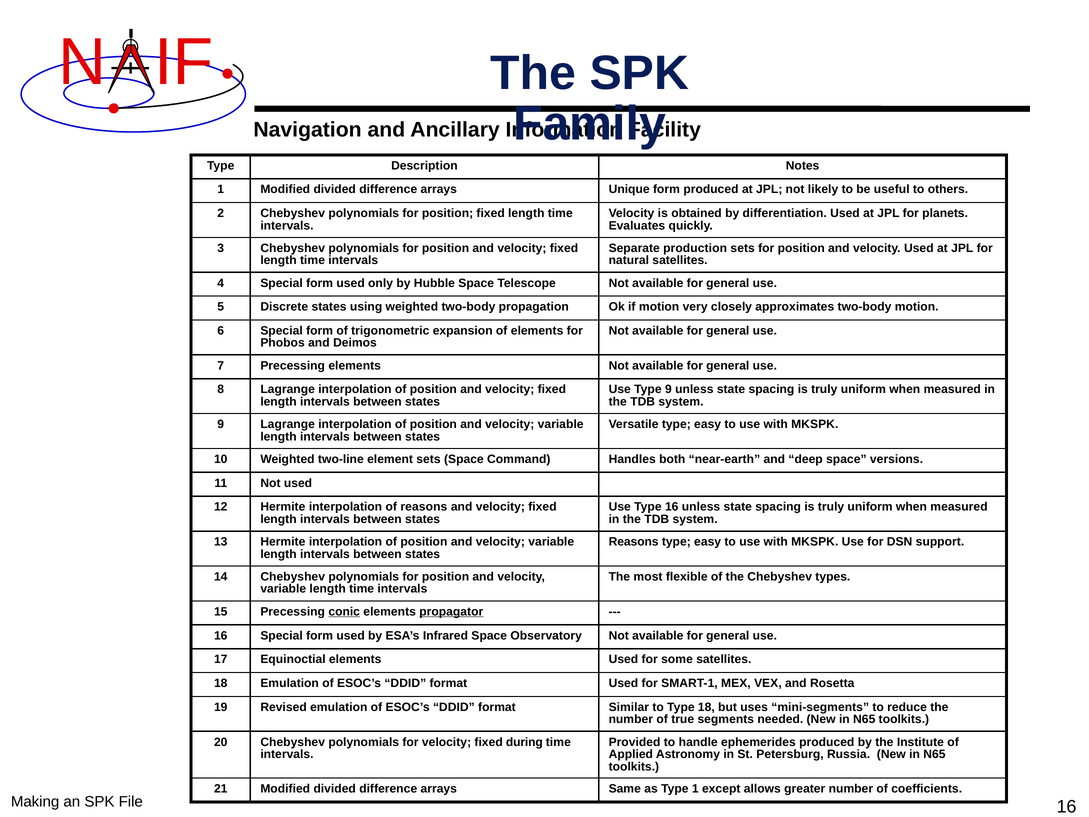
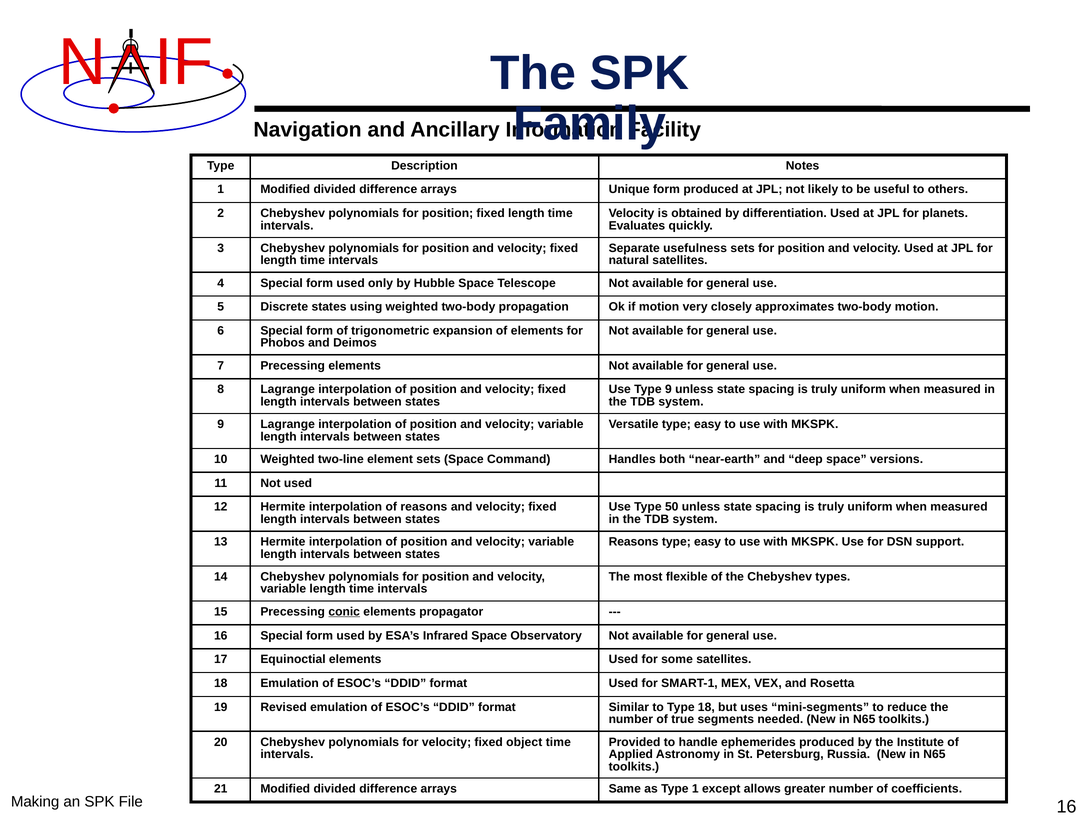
production: production -> usefulness (695, 248)
Type 16: 16 -> 50 (672, 507)
propagator underline: present -> none (451, 612)
during: during -> object (524, 742)
